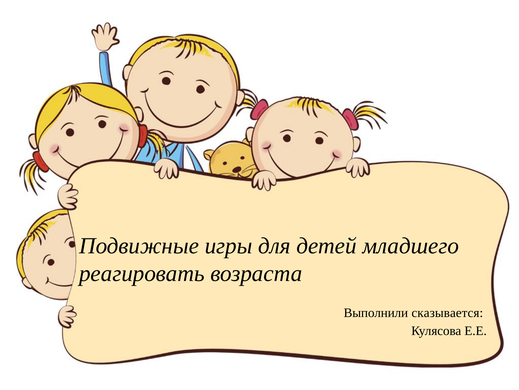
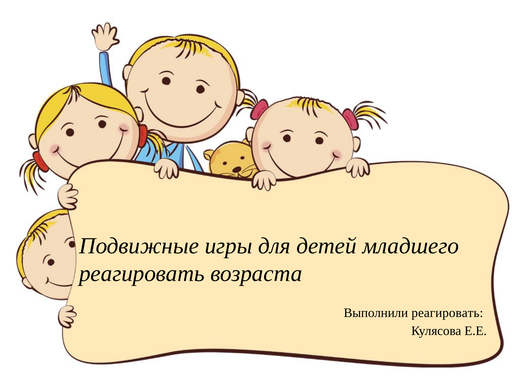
Выполнили сказывается: сказывается -> реагировать (447, 312)
